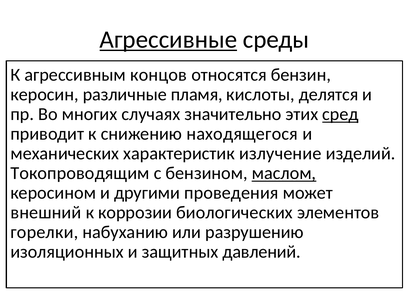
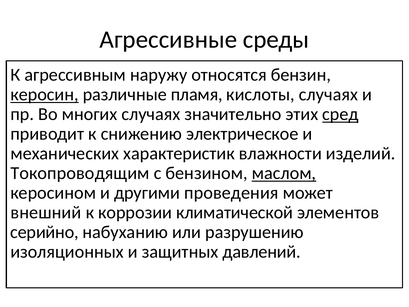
Агрессивные underline: present -> none (168, 40)
концов: концов -> наружу (159, 75)
керосин underline: none -> present (45, 95)
кислоты делятся: делятся -> случаях (328, 95)
находящегося: находящегося -> электрическое (242, 134)
излучение: излучение -> влажности (280, 154)
биологических: биологических -> климатической (235, 212)
горелки: горелки -> серийно (45, 232)
